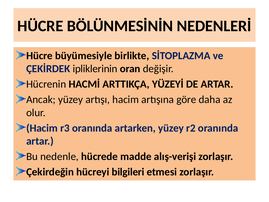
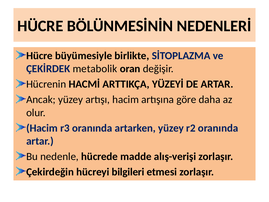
ipliklerinin: ipliklerinin -> metabolik (95, 69)
